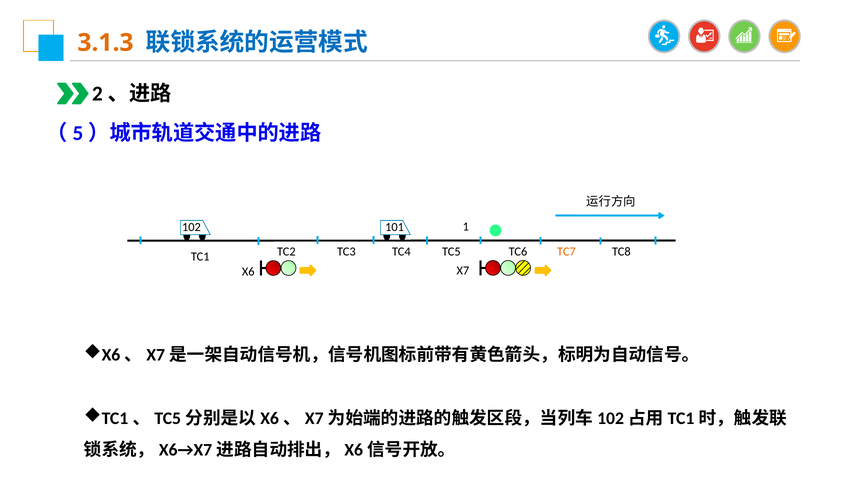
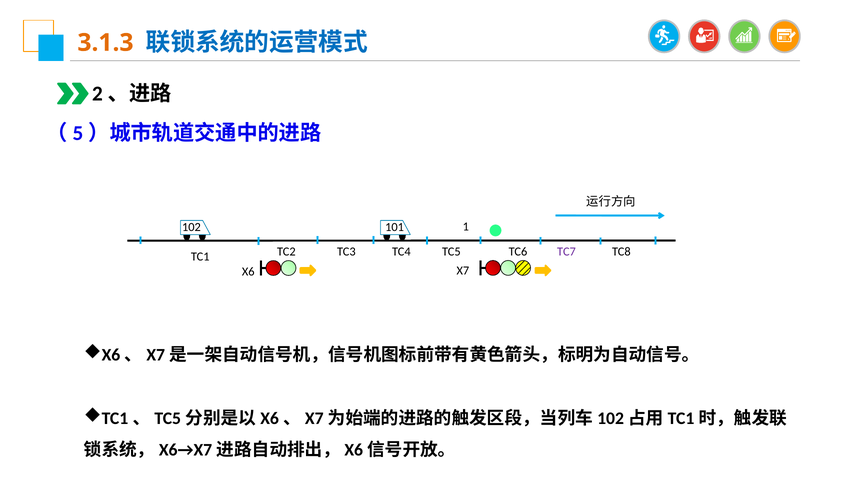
TC7 colour: orange -> purple (566, 252)
